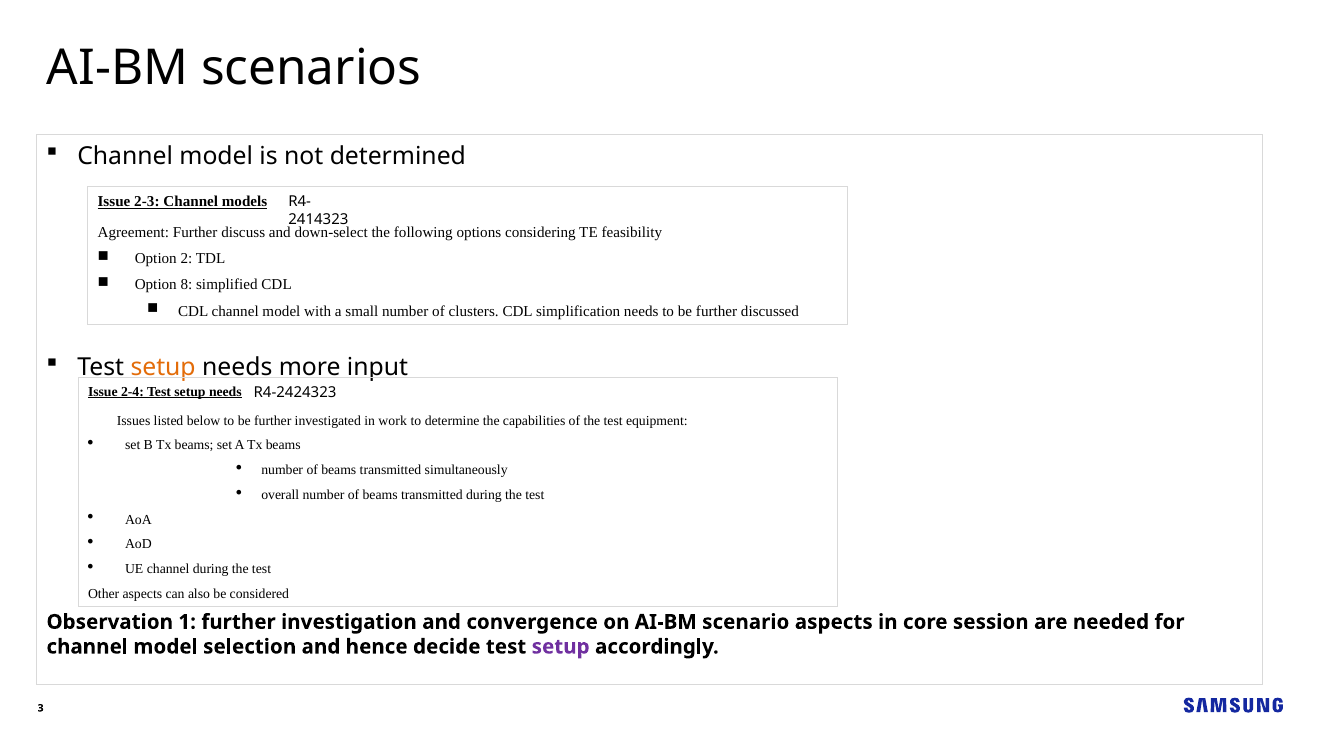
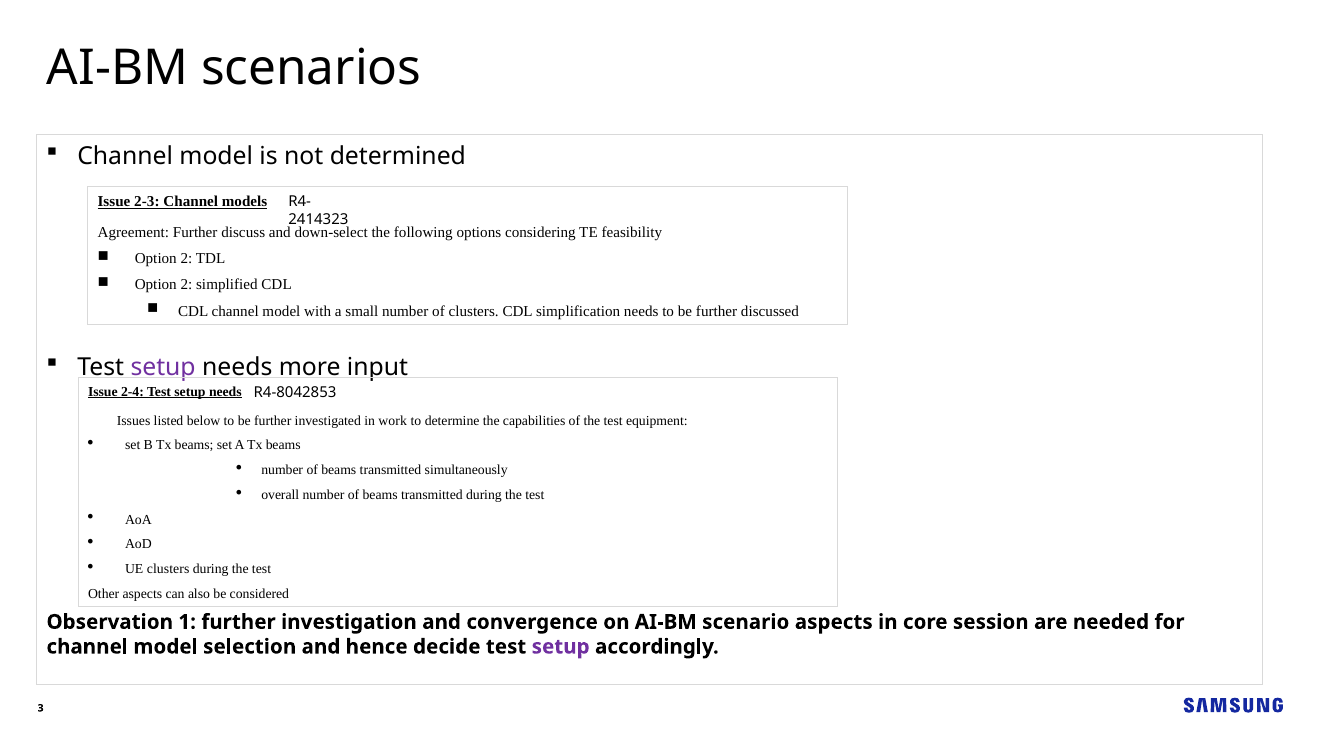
8: 8 -> 2 (186, 285)
setup colour: orange -> purple (163, 368)
R4-2424323: R4-2424323 -> R4-8042853 (295, 393)
UE channel: channel -> clusters (168, 569)
